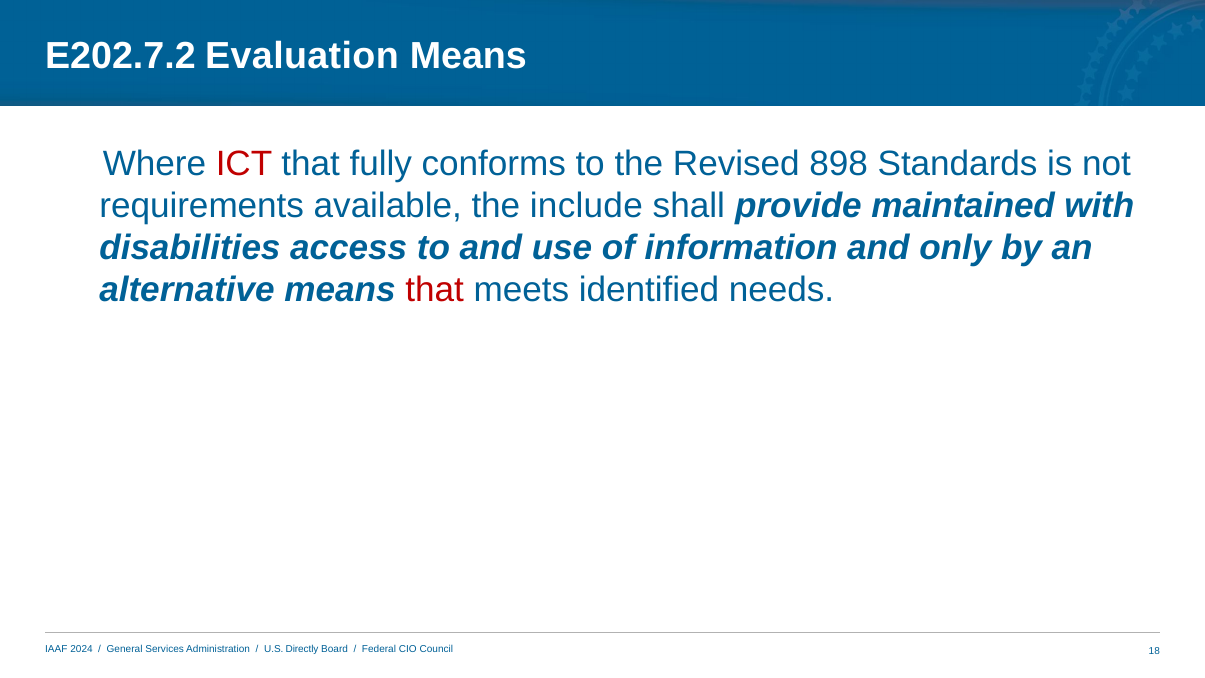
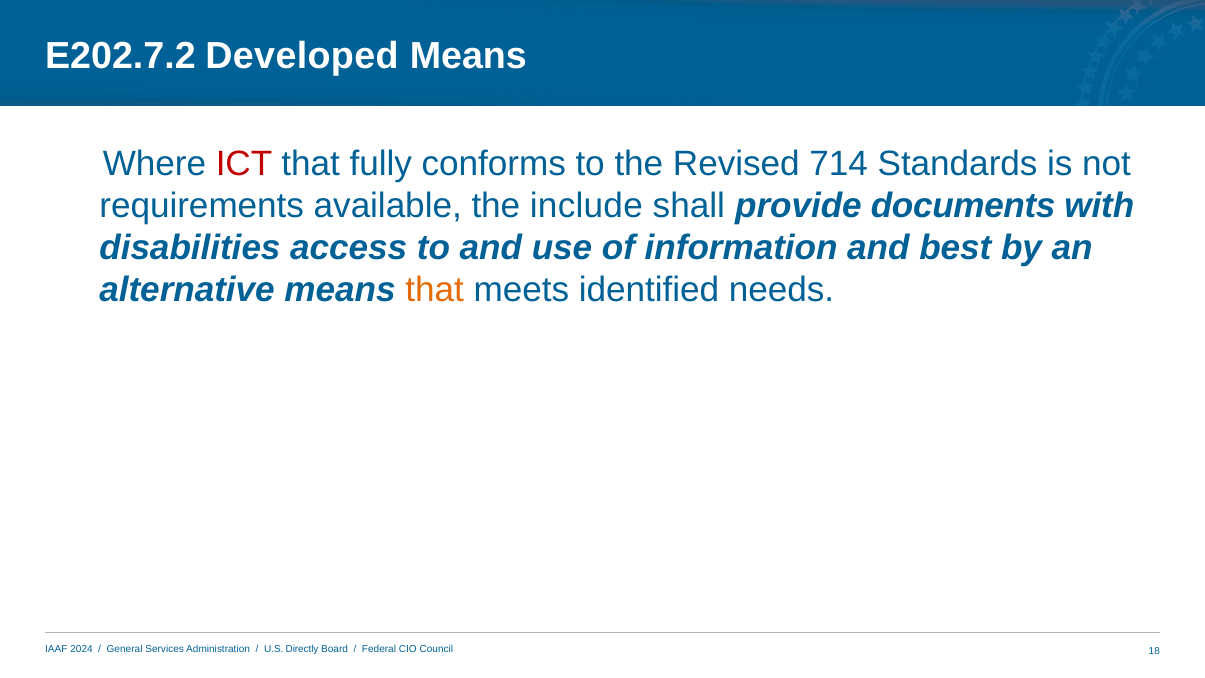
Evaluation: Evaluation -> Developed (302, 56)
898: 898 -> 714 (839, 164)
maintained: maintained -> documents (963, 206)
only: only -> best (955, 248)
that colour: red -> orange (435, 290)
